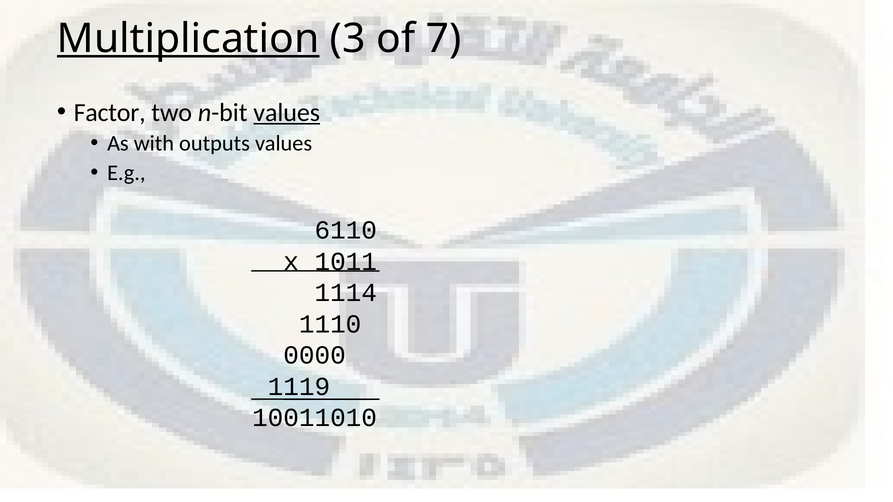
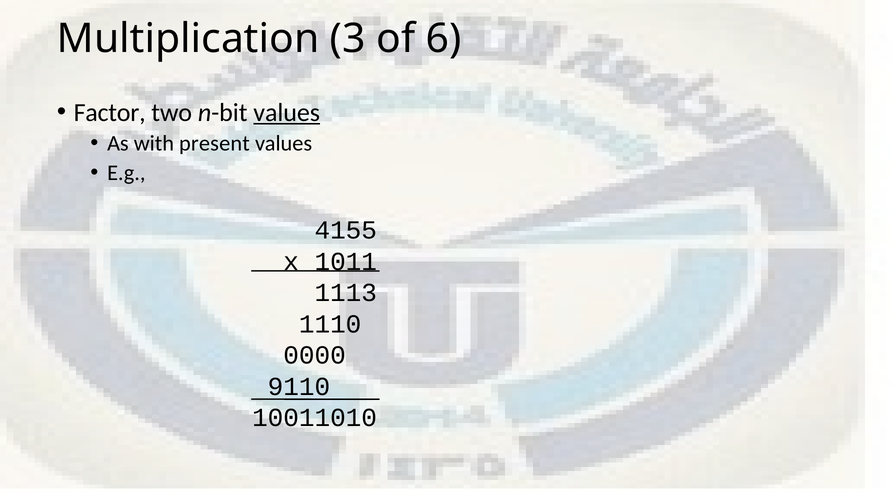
Multiplication underline: present -> none (188, 39)
7: 7 -> 6 (444, 39)
outputs: outputs -> present (214, 144)
6110: 6110 -> 4155 (346, 230)
1114: 1114 -> 1113 (346, 293)
1119: 1119 -> 9110 (299, 387)
